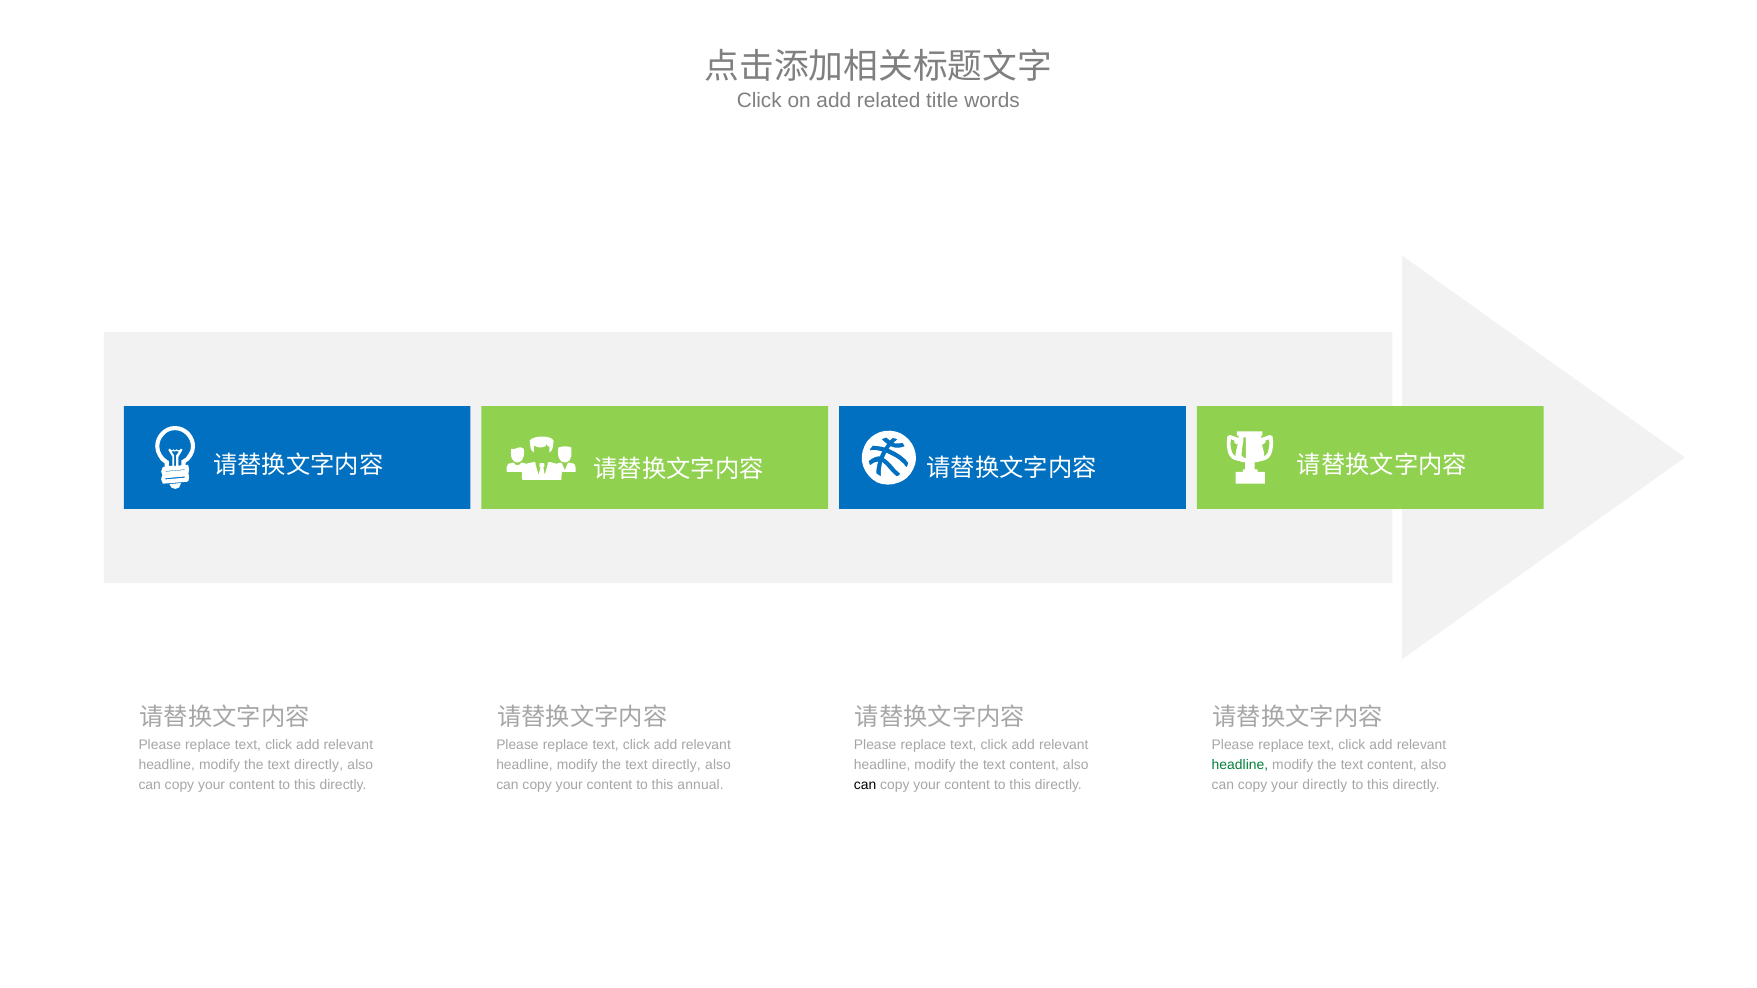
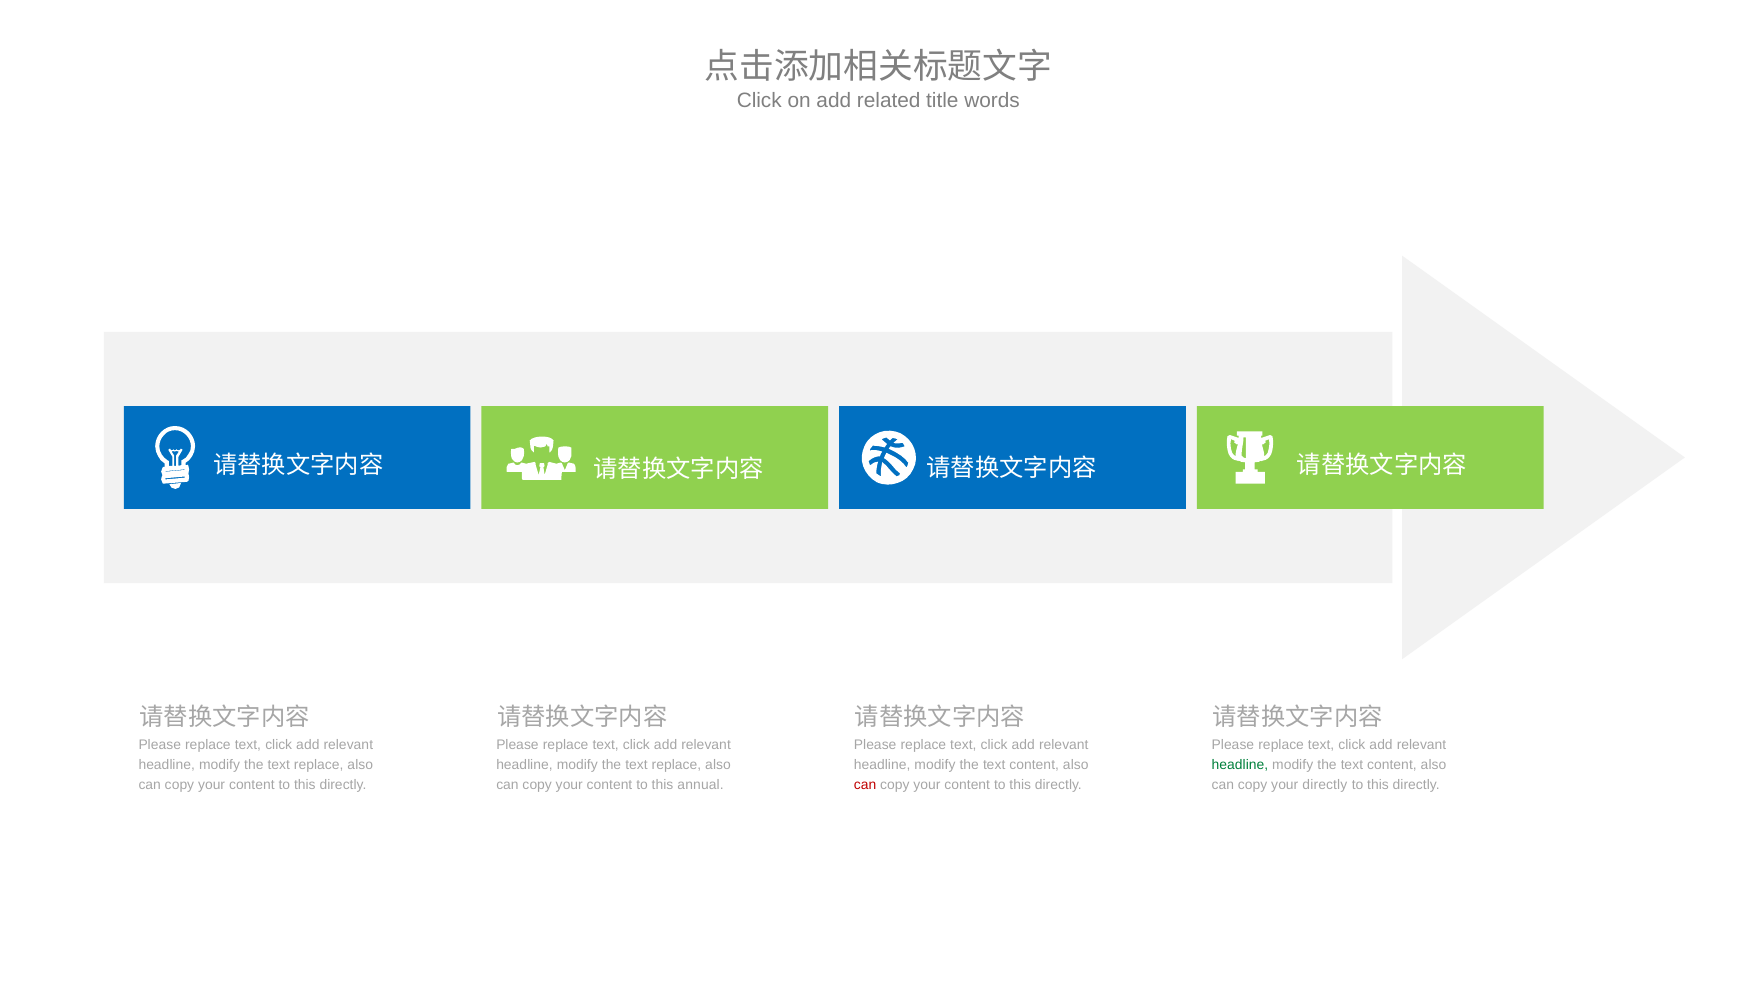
directly: directly -> replace (319, 765)
directly: directly -> replace (676, 765)
can colour: black -> red (865, 785)
